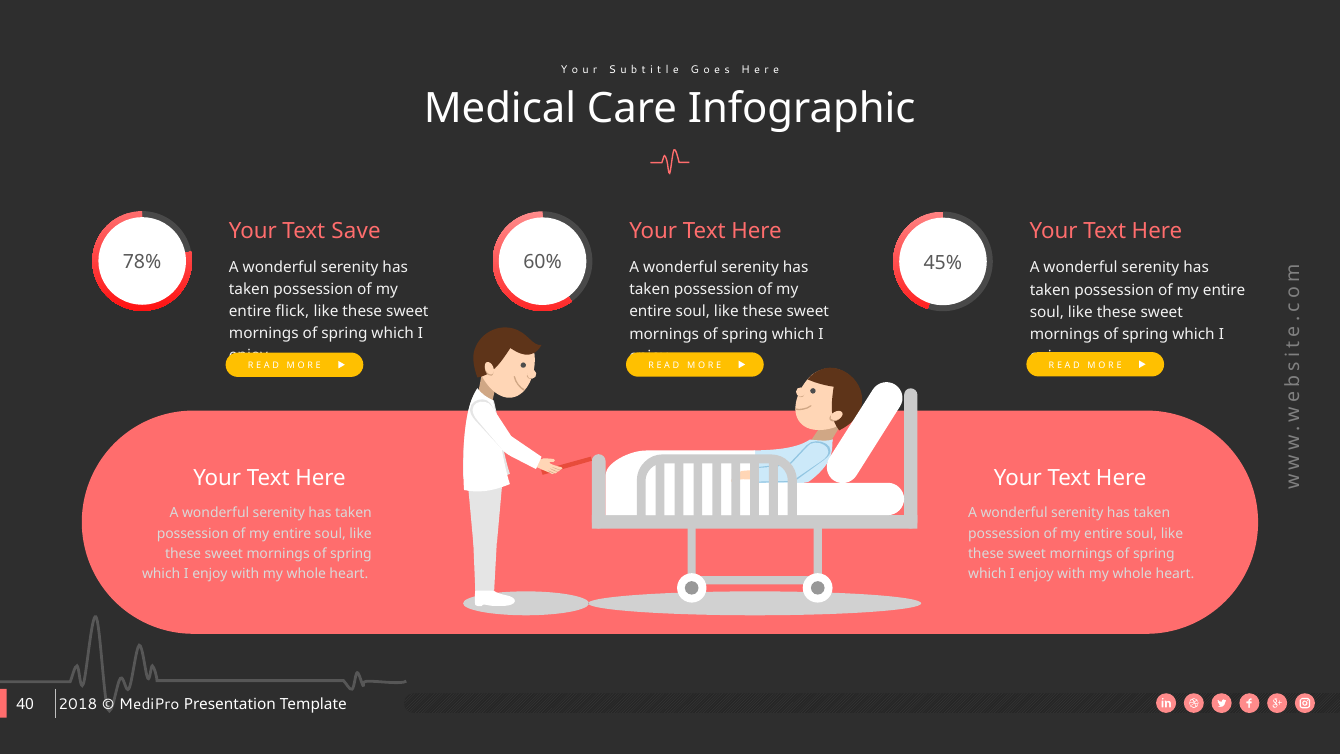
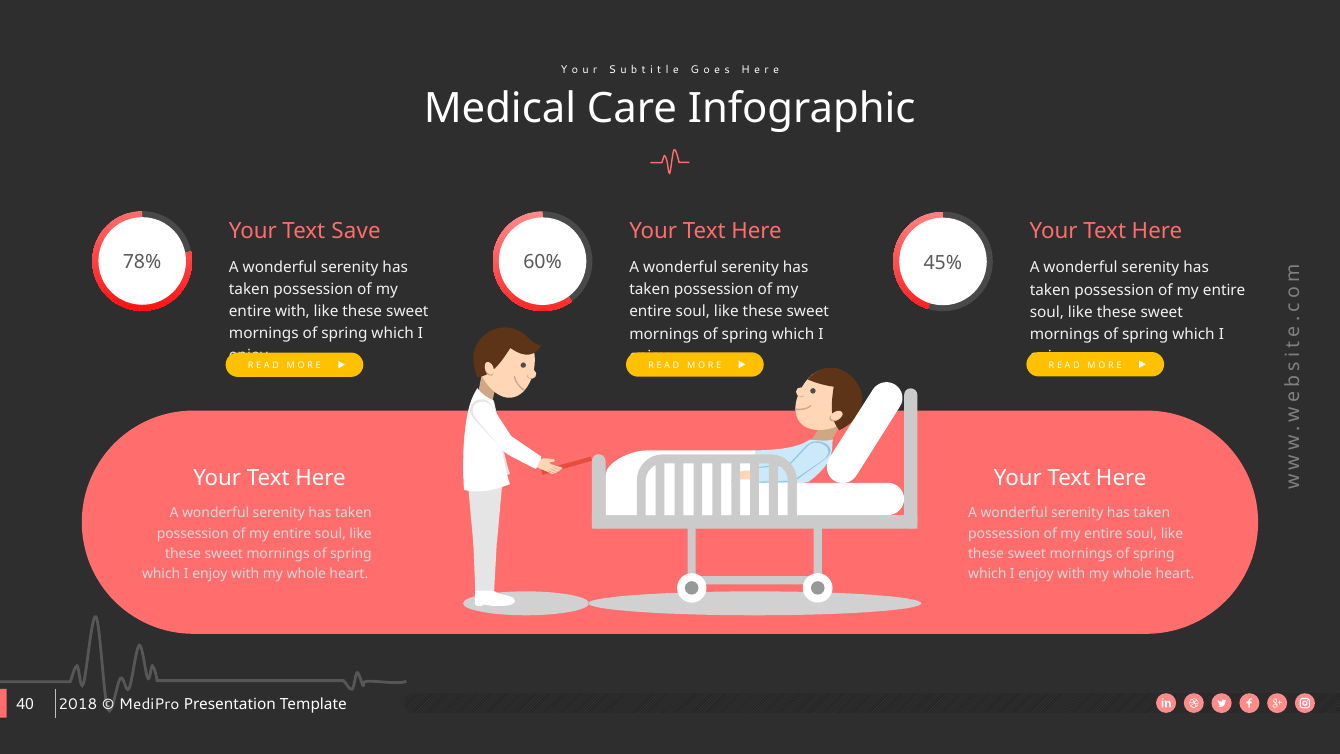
entire flick: flick -> with (292, 312)
